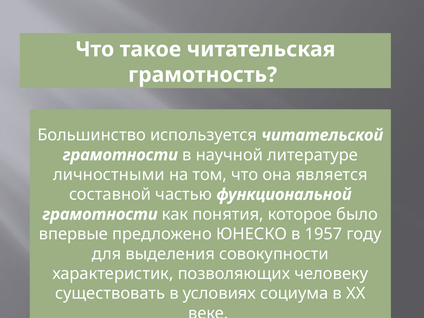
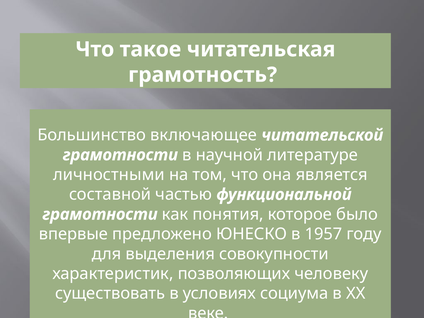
используется: используется -> включающее (204, 135)
